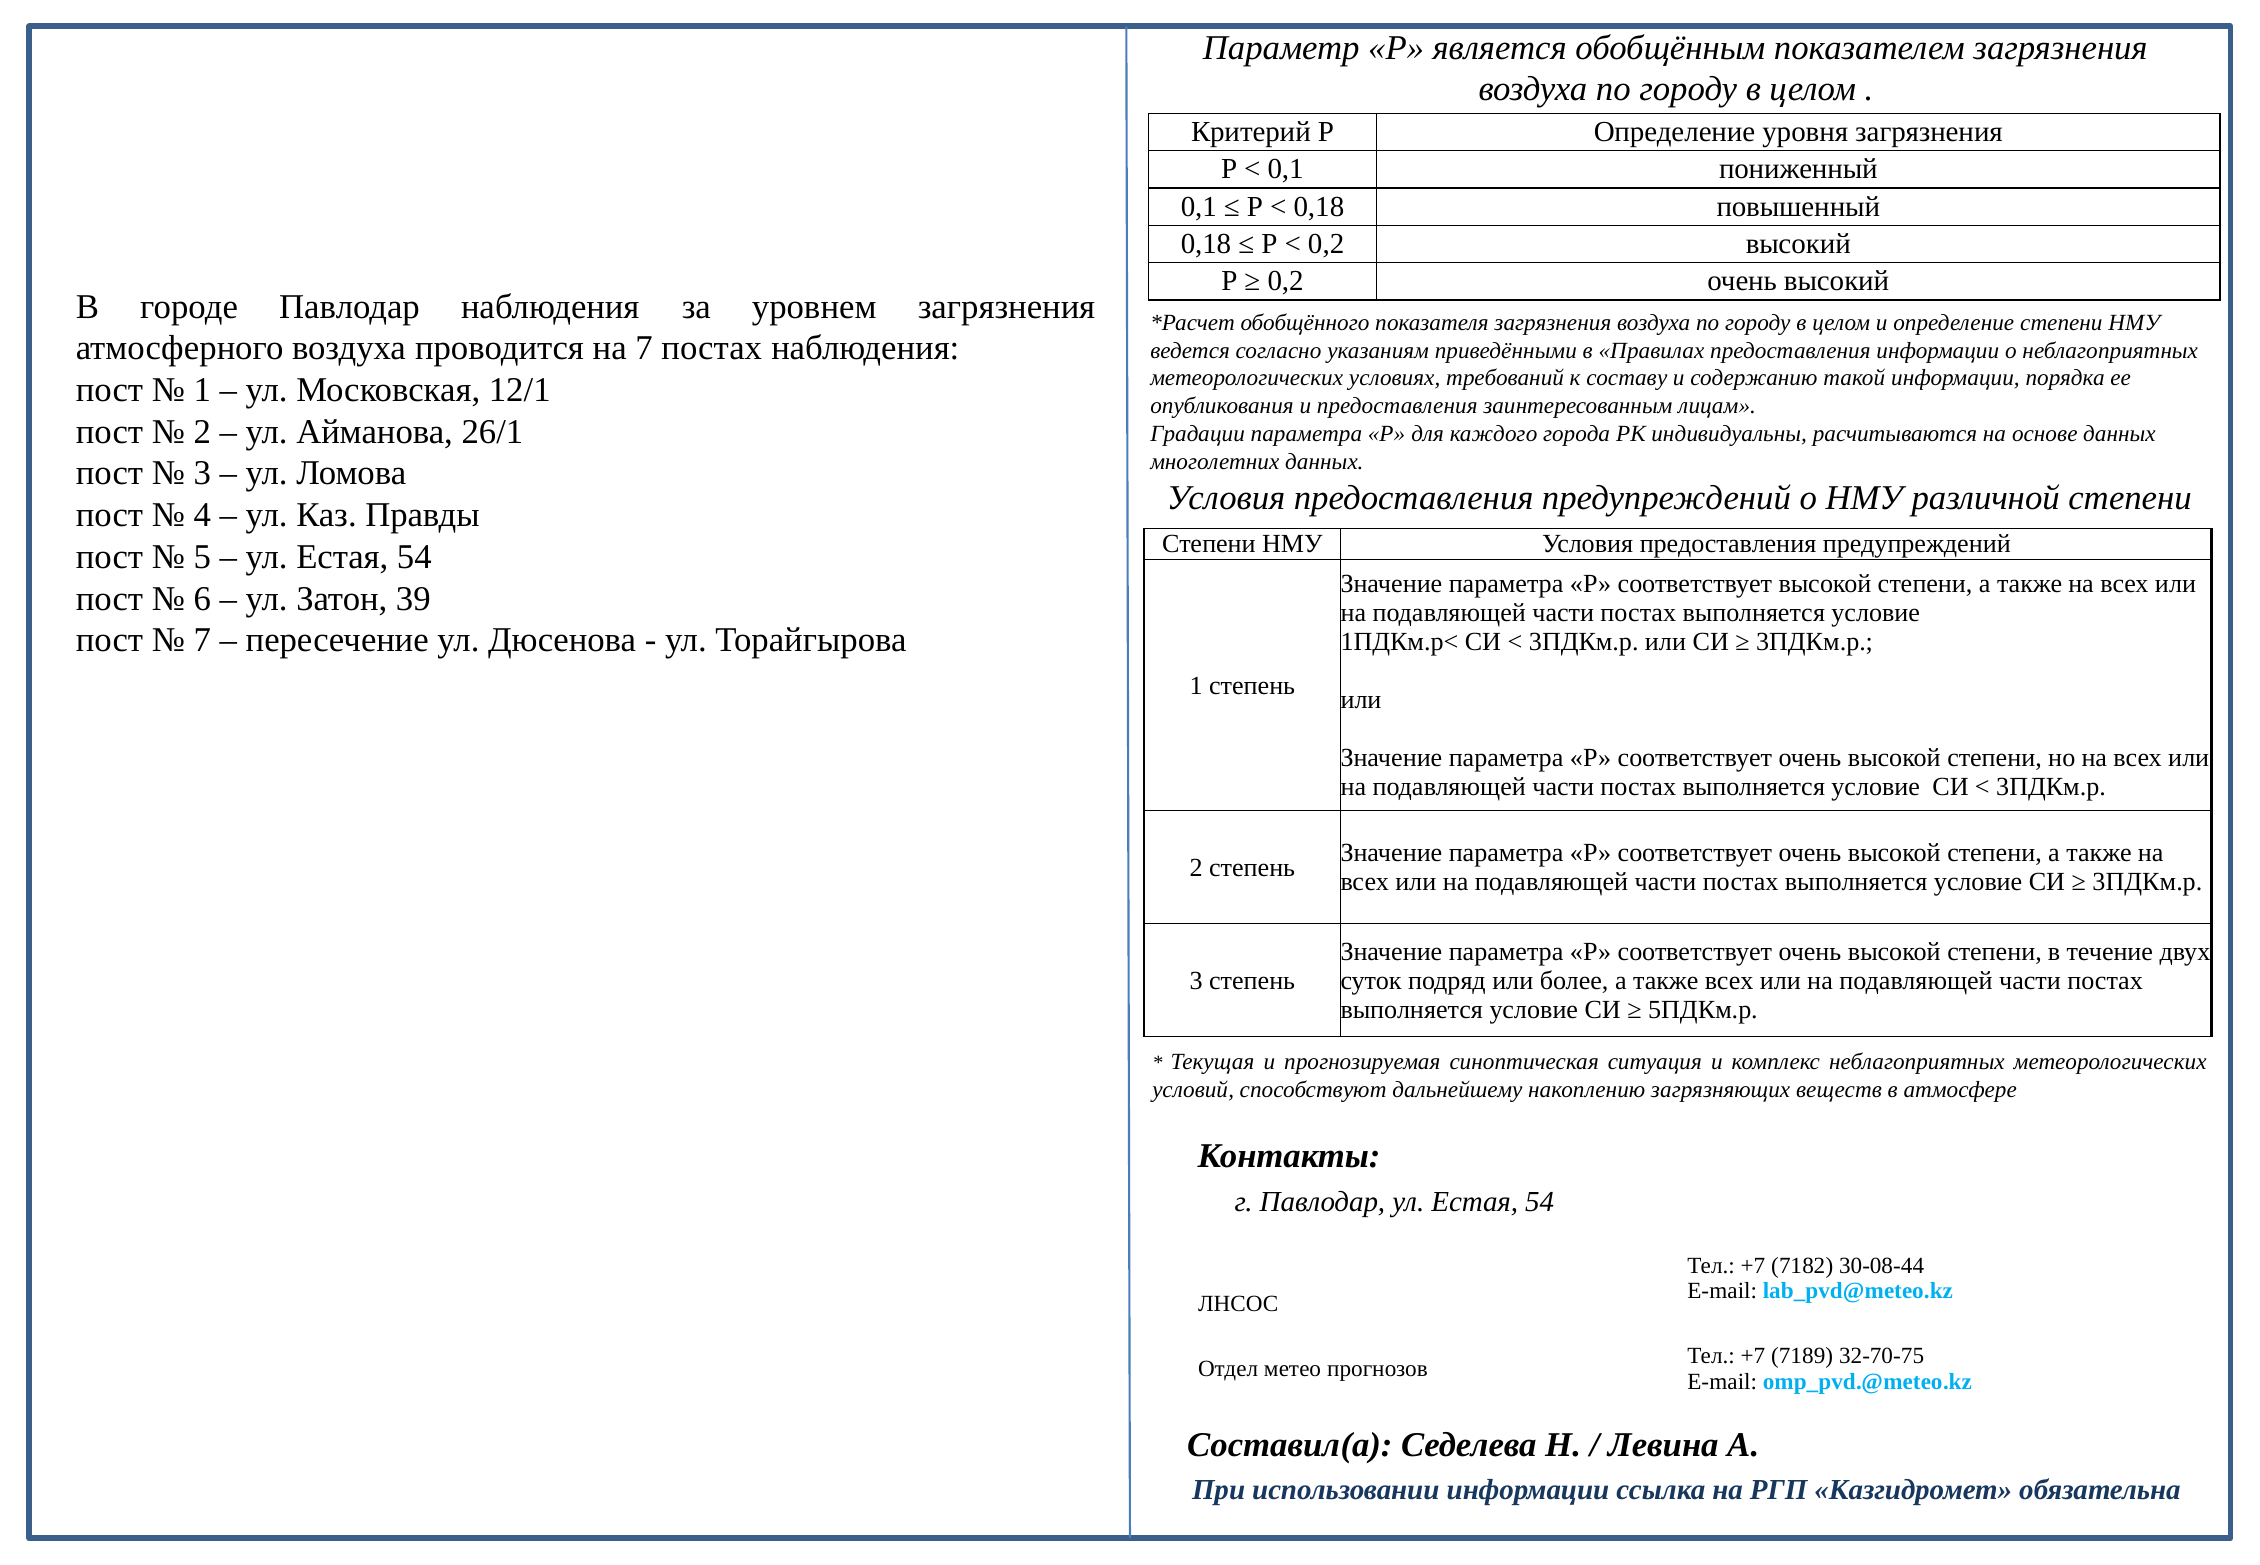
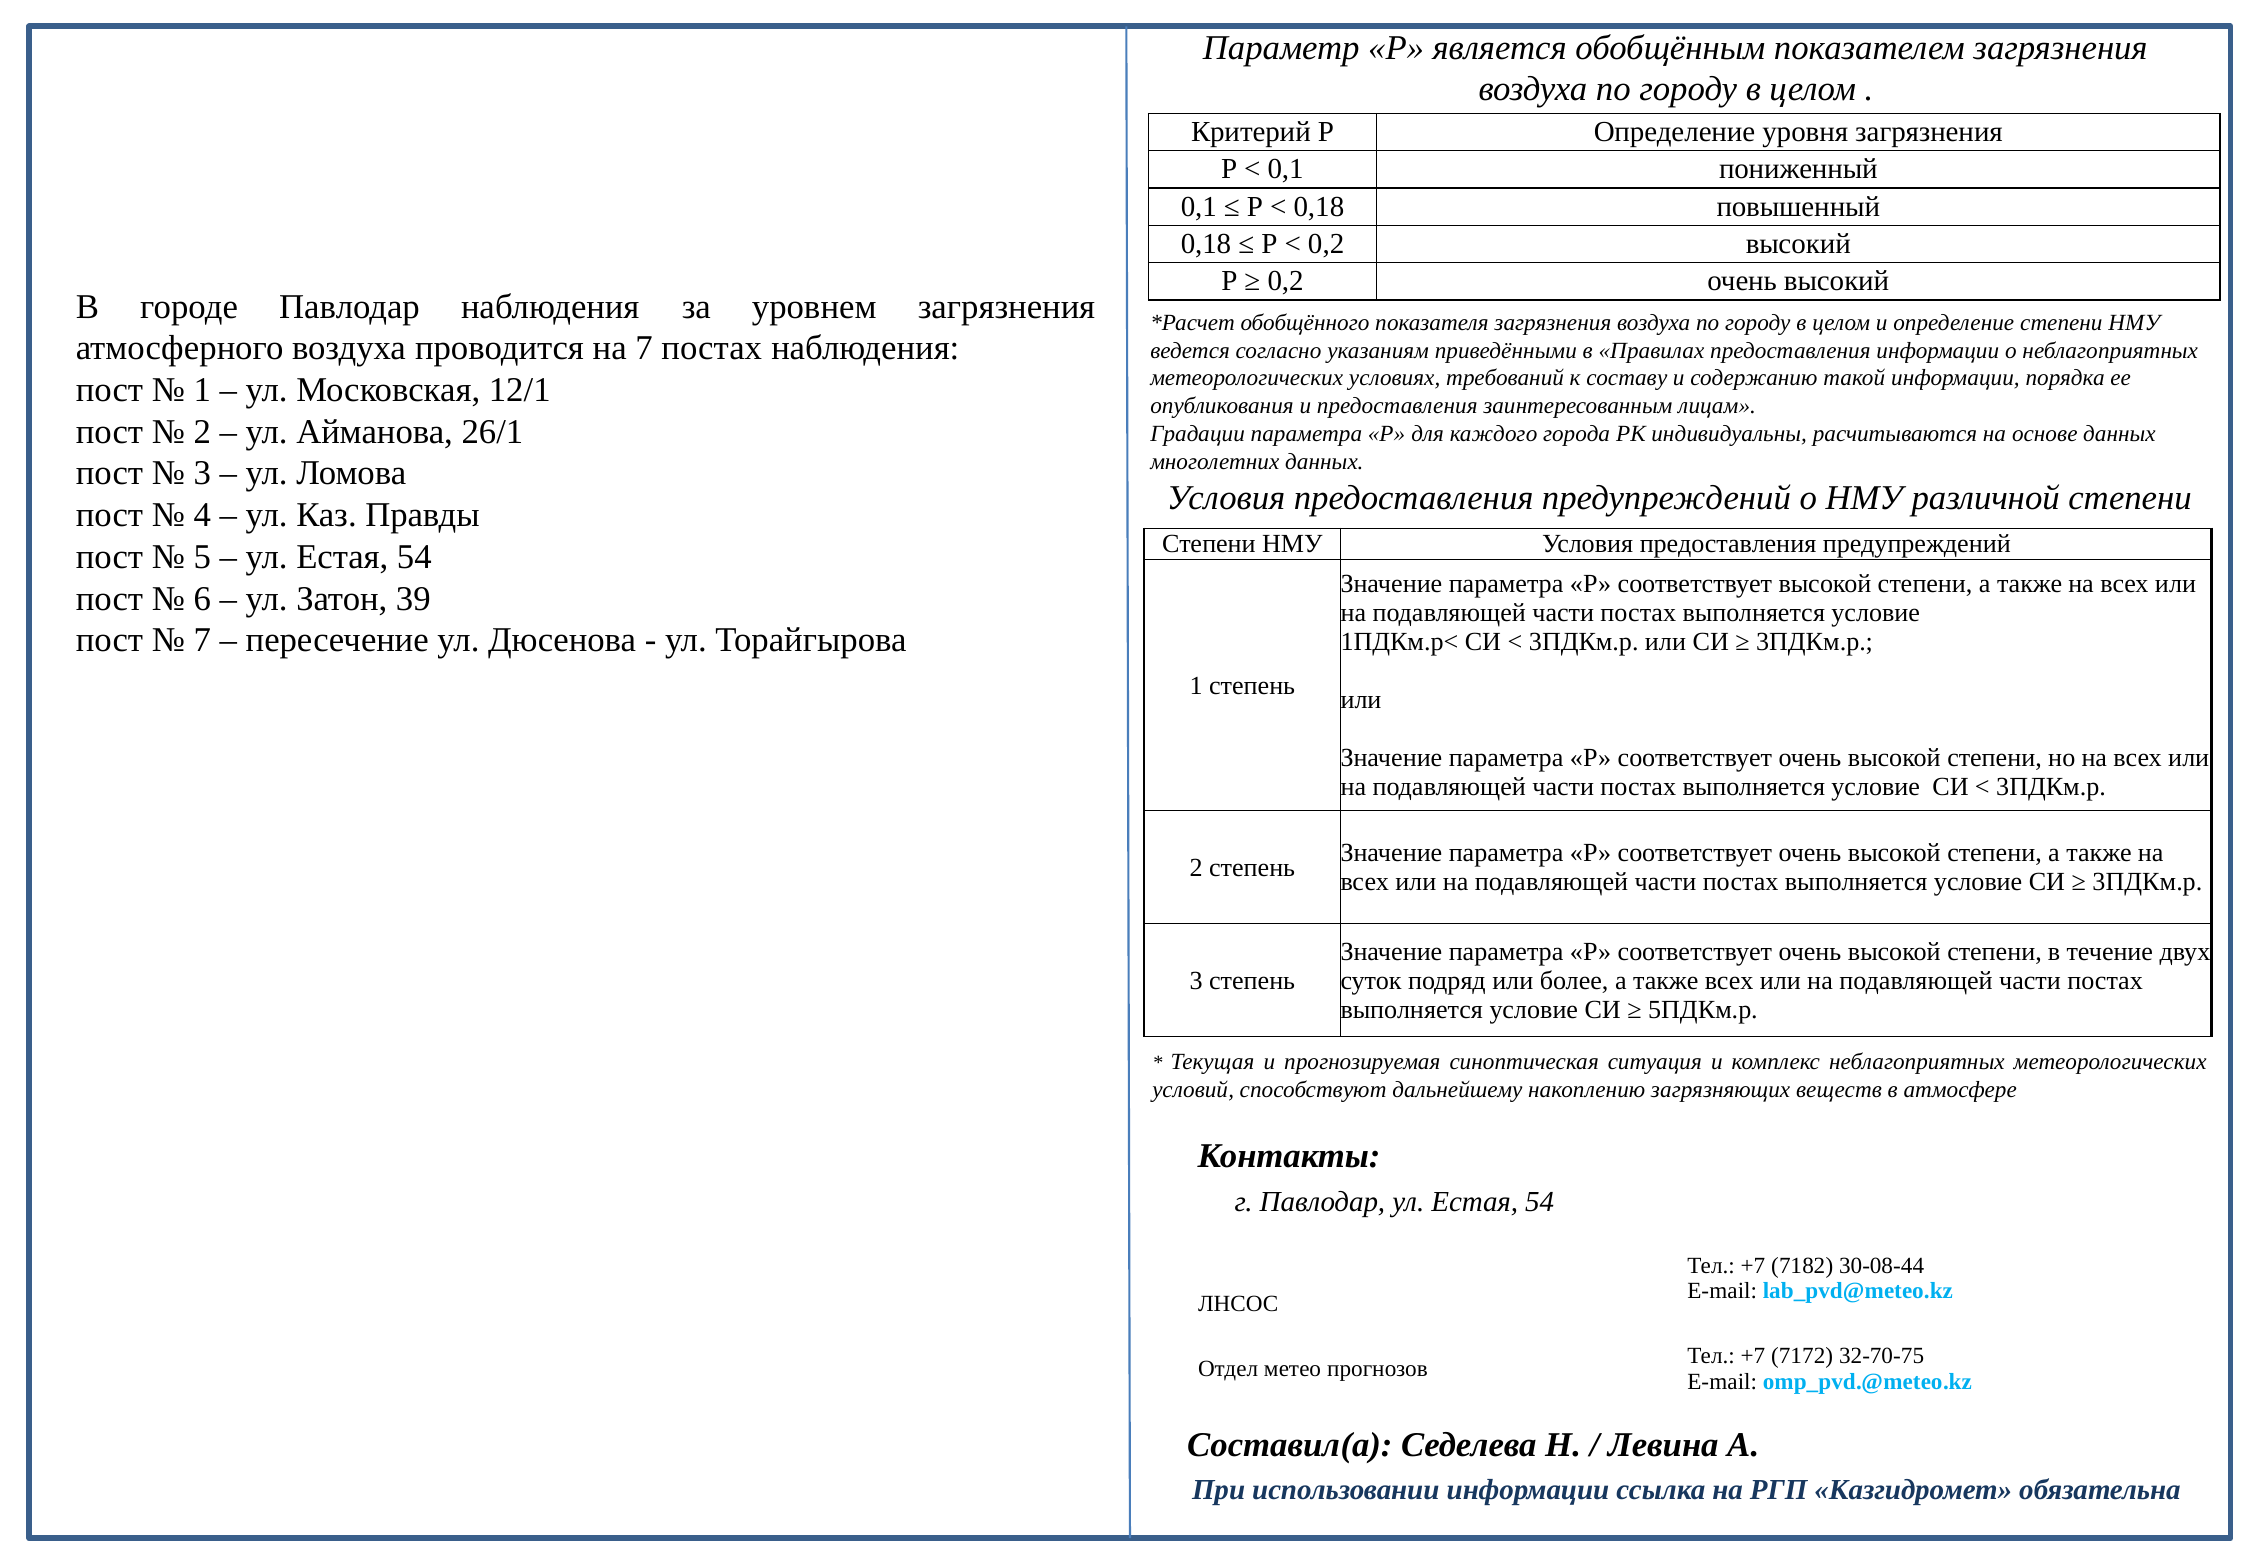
7189: 7189 -> 7172 (1802, 1355)
